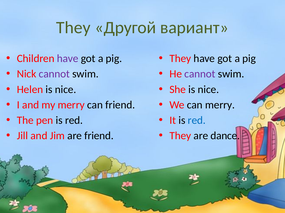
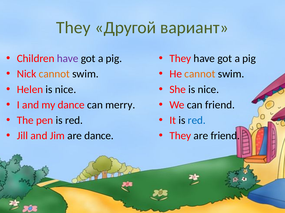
cannot colour: purple -> orange (54, 74)
cannot colour: purple -> orange (200, 74)
my merry: merry -> dance (71, 105)
can friend: friend -> merry (120, 105)
can merry: merry -> friend (220, 105)
are friend: friend -> dance (99, 136)
are dance: dance -> friend (225, 136)
